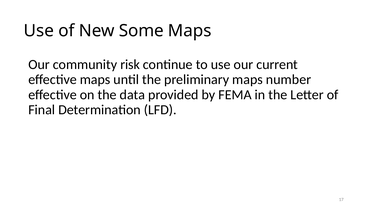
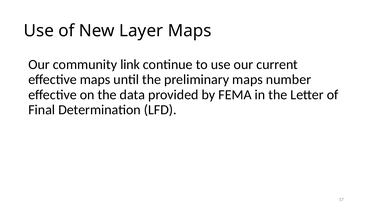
Some: Some -> Layer (141, 31)
risk: risk -> link (130, 65)
